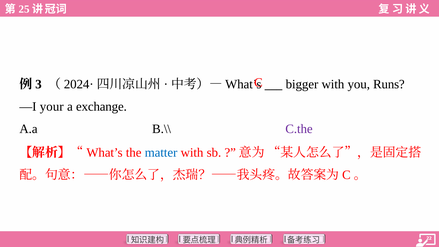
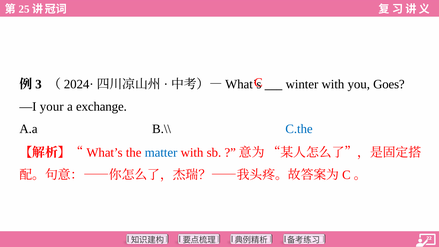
bigger: bigger -> winter (302, 84)
Runs: Runs -> Goes (389, 84)
C.the colour: purple -> blue (299, 129)
